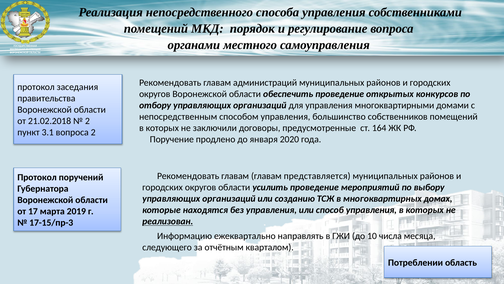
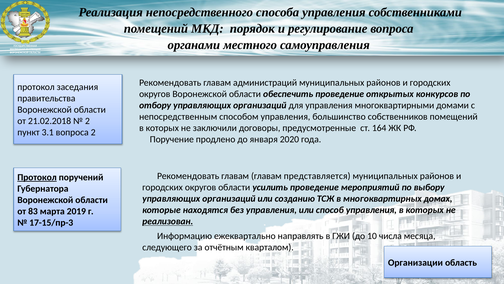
Протокол underline: none -> present (37, 177)
17: 17 -> 83 (33, 211)
Потреблении: Потреблении -> Организации (415, 262)
